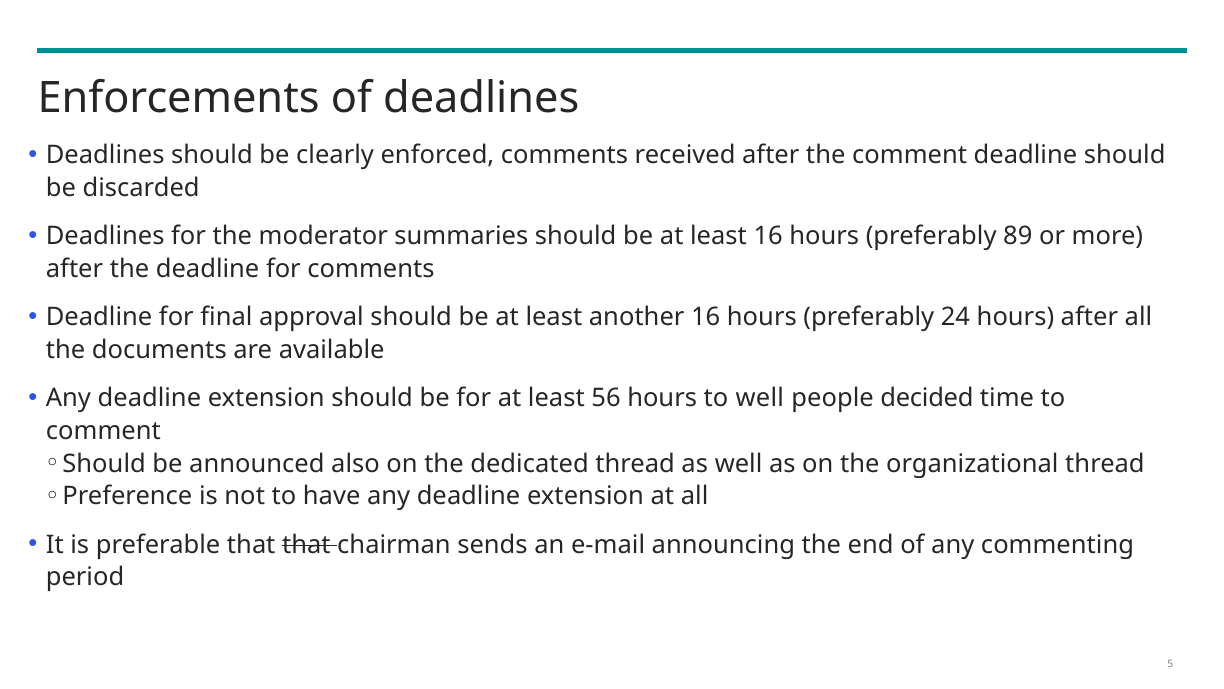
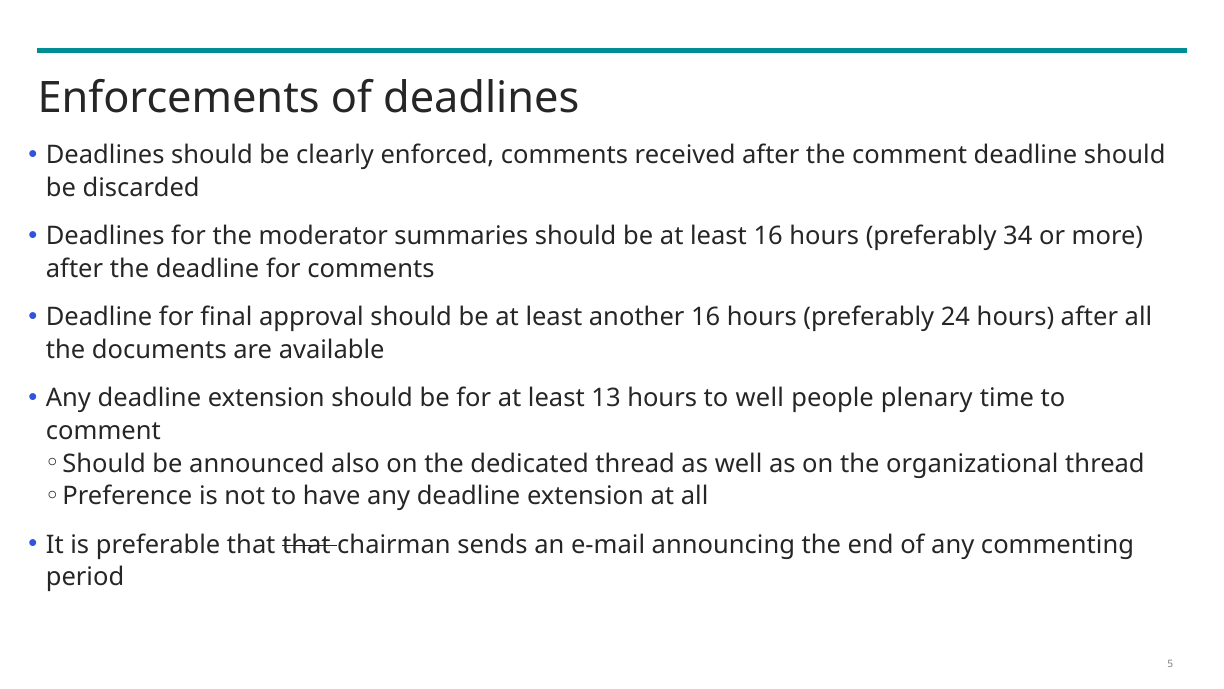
89: 89 -> 34 (1018, 236)
56: 56 -> 13 (606, 398)
decided: decided -> plenary (927, 398)
